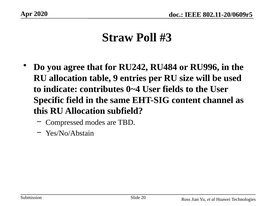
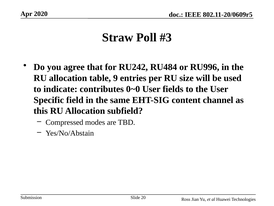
0~4: 0~4 -> 0~0 (133, 89)
